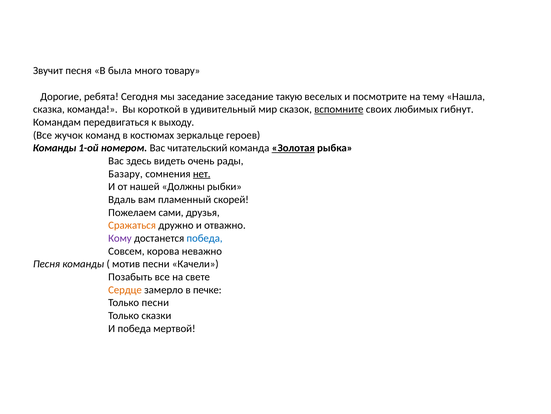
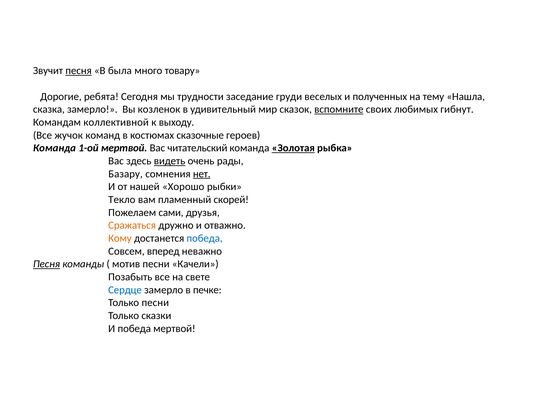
песня underline: none -> present (79, 71)
мы заседание: заседание -> трудности (200, 96)
такую: такую -> груди (289, 96)
посмотрите: посмотрите -> полученных (380, 96)
сказка команда: команда -> замерло (92, 109)
короткой: короткой -> козленок (159, 109)
передвигаться: передвигаться -> коллективной (116, 122)
зеркальце: зеркальце -> сказочные (200, 135)
Команды: Команды -> Команда (54, 148)
1-ой номером: номером -> мертвой (124, 148)
видеть underline: none -> present (170, 161)
Должны: Должны -> Хорошо (183, 186)
Вдаль: Вдаль -> Текло (122, 199)
Кому colour: purple -> orange (120, 238)
корова: корова -> вперед (163, 251)
Песня underline: none -> present (47, 264)
Сердце colour: orange -> blue (125, 289)
